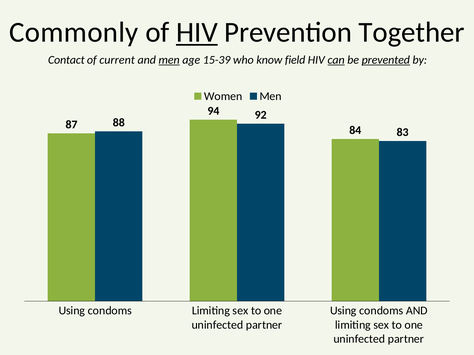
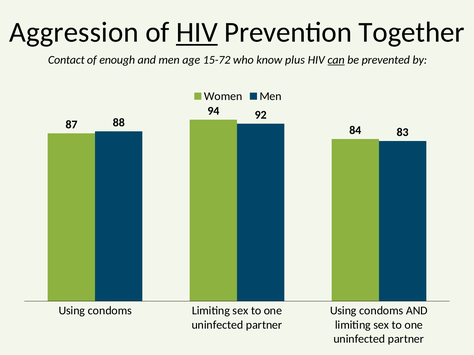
Commonly: Commonly -> Aggression (74, 32)
current: current -> enough (117, 60)
men underline: present -> none (169, 60)
15-39: 15-39 -> 15-72 (217, 60)
field: field -> plus (295, 60)
prevented underline: present -> none (386, 60)
